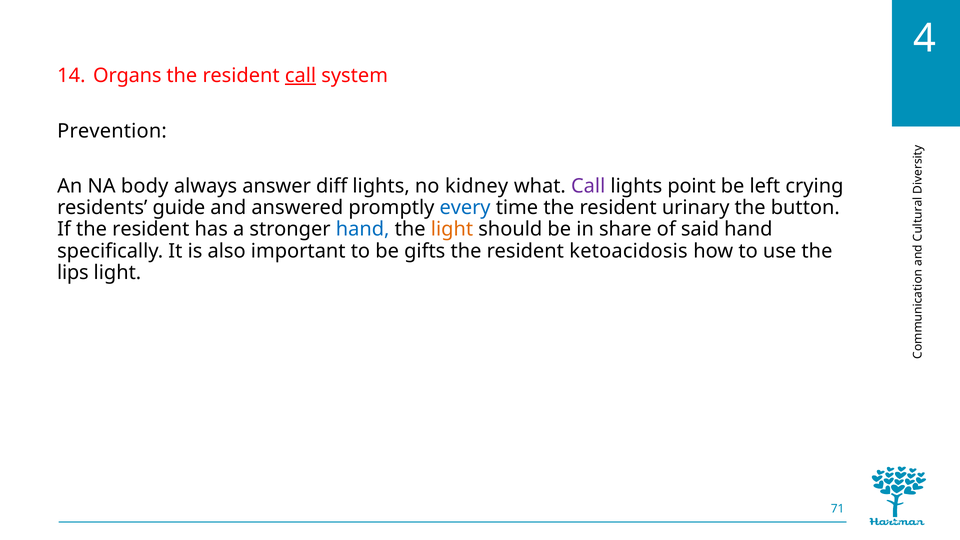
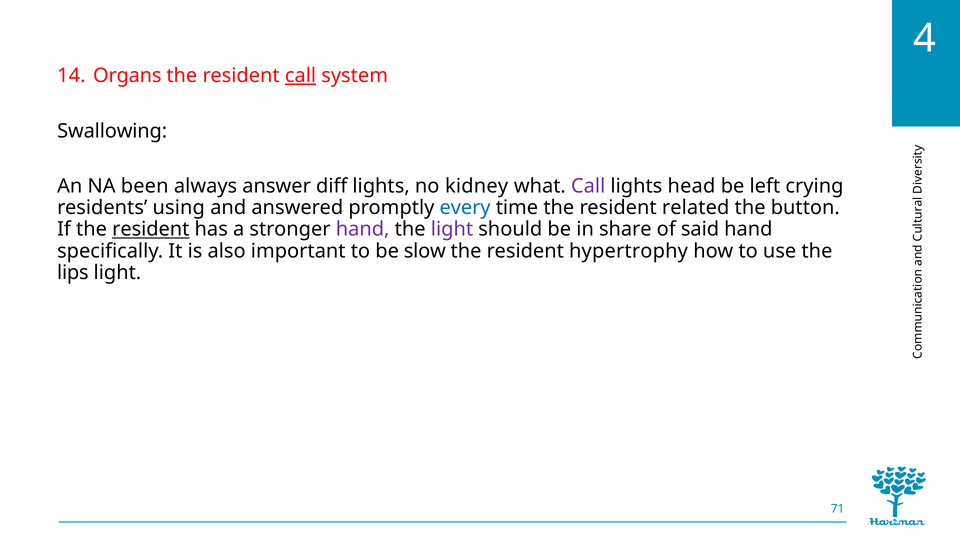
Prevention: Prevention -> Swallowing (112, 131)
body: body -> been (145, 186)
point: point -> head (691, 186)
guide: guide -> using (179, 208)
urinary: urinary -> related (696, 208)
resident underline: none -> present (151, 229)
hand colour: blue -> purple (363, 229)
light colour: orange -> purple (452, 229)
gifts: gifts -> slow (425, 251)
ketoacidosis: ketoacidosis -> hypertrophy (628, 251)
